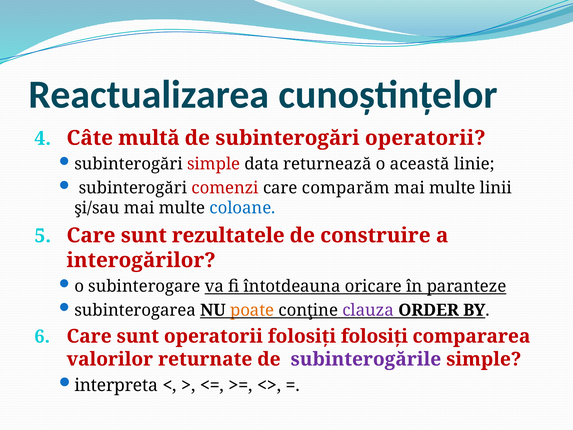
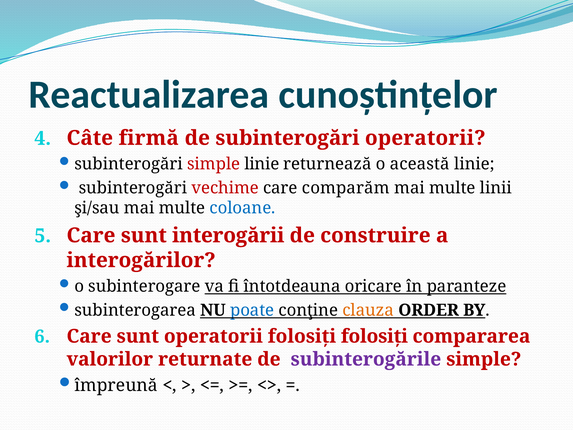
multă: multă -> firmă (149, 138)
simple data: data -> linie (262, 164)
comenzi: comenzi -> vechime (225, 188)
rezultatele: rezultatele -> interogării (228, 235)
poate colour: orange -> blue (252, 310)
clauza colour: purple -> orange (368, 310)
interpreta: interpreta -> împreună (116, 385)
